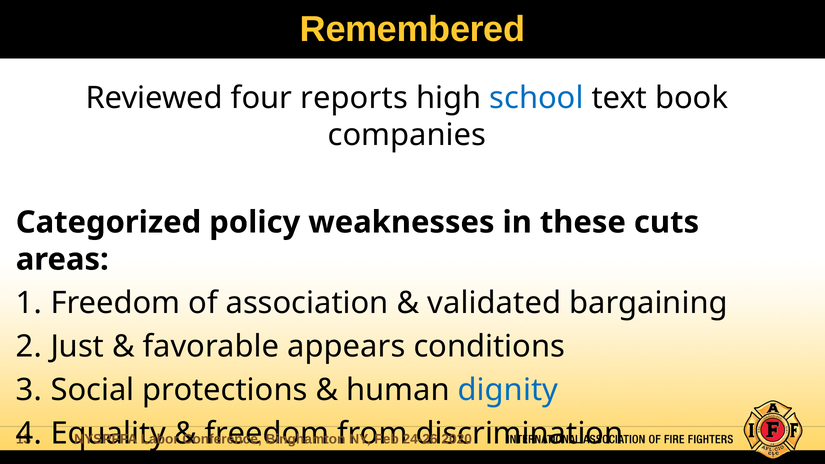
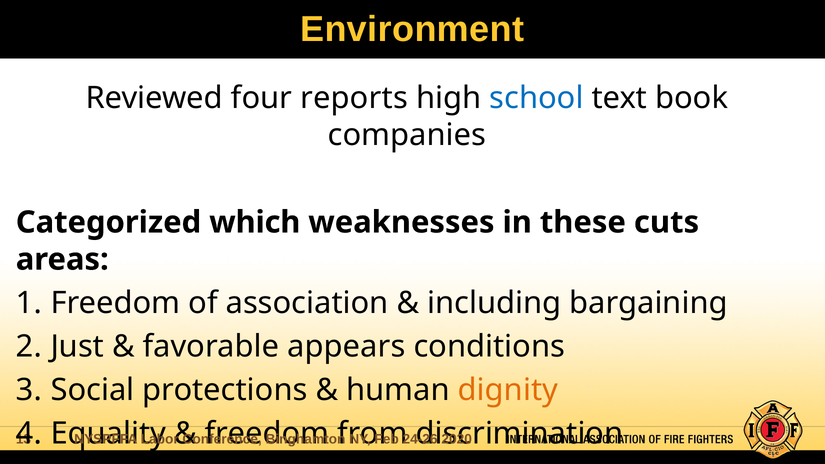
Remembered: Remembered -> Environment (412, 29)
policy: policy -> which (255, 222)
validated: validated -> including (494, 303)
dignity colour: blue -> orange (508, 390)
